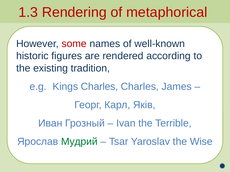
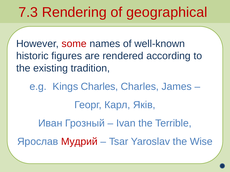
1.3: 1.3 -> 7.3 (28, 12)
metaphorical: metaphorical -> geographical (167, 12)
Мудрий colour: green -> red (79, 142)
